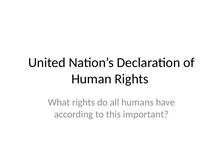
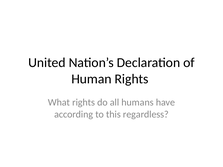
important: important -> regardless (146, 114)
